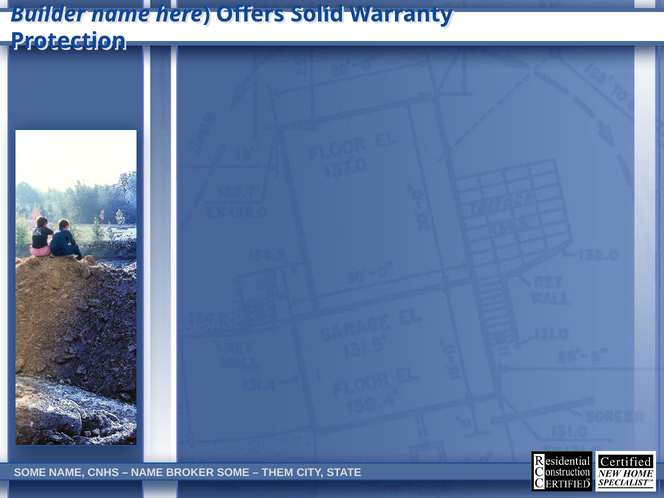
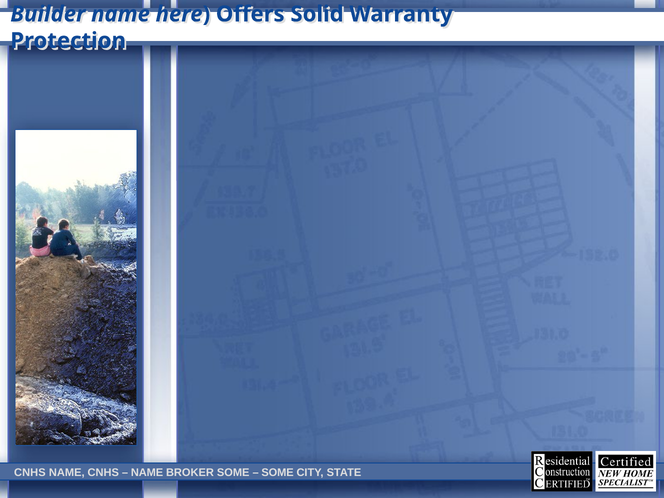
SOME: SOME -> CNHS (30, 473)
THEM: THEM -> SOME (278, 473)
